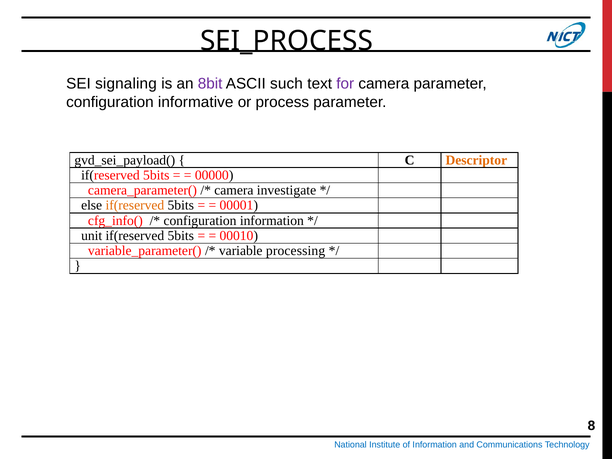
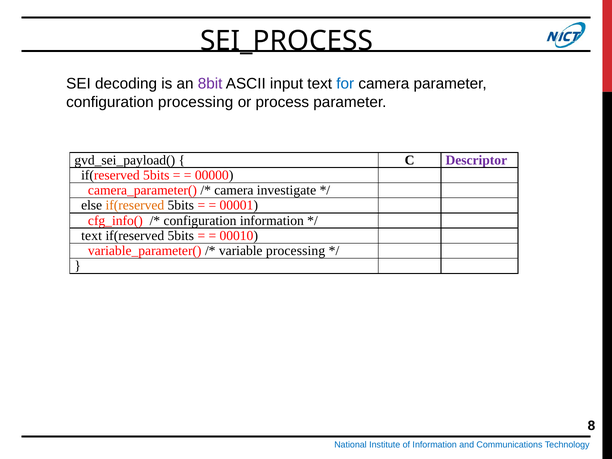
signaling: signaling -> decoding (126, 84)
such: such -> input (287, 84)
for colour: purple -> blue (345, 84)
configuration informative: informative -> processing (196, 102)
Descriptor colour: orange -> purple (476, 160)
unit: unit -> text (92, 236)
